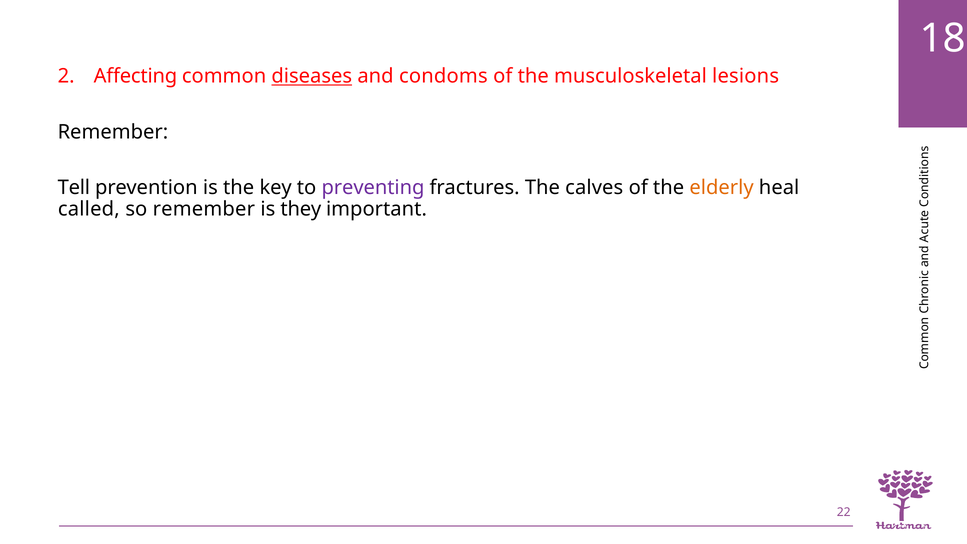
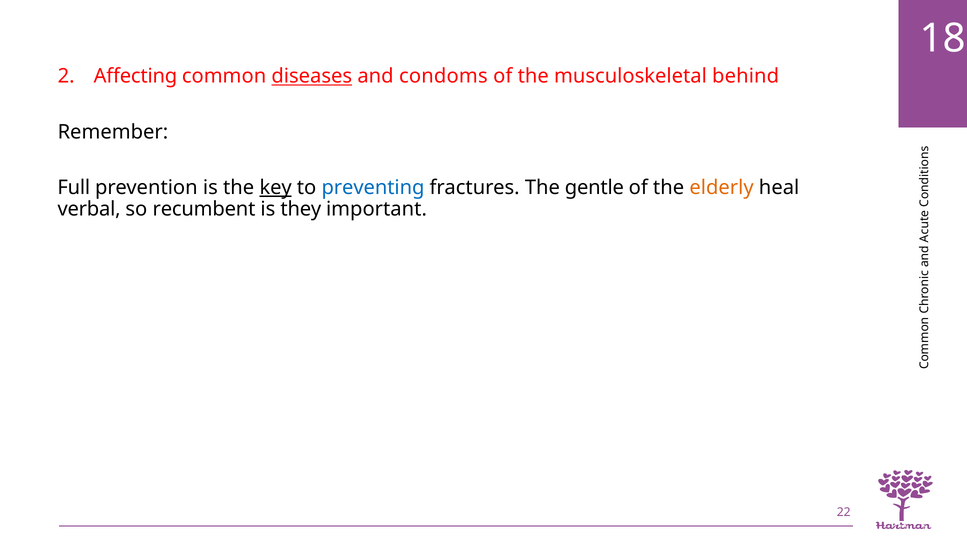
lesions: lesions -> behind (746, 76)
Tell: Tell -> Full (74, 188)
key underline: none -> present (276, 188)
preventing colour: purple -> blue (373, 188)
calves: calves -> gentle (594, 188)
called: called -> verbal (89, 209)
so remember: remember -> recumbent (204, 209)
